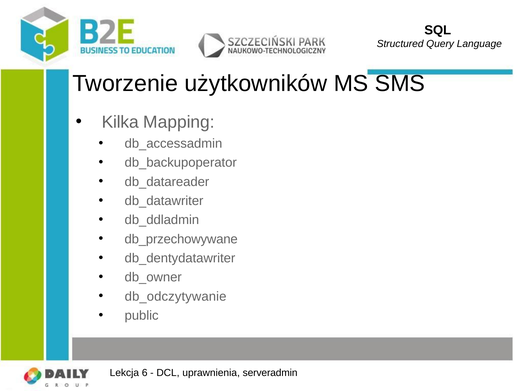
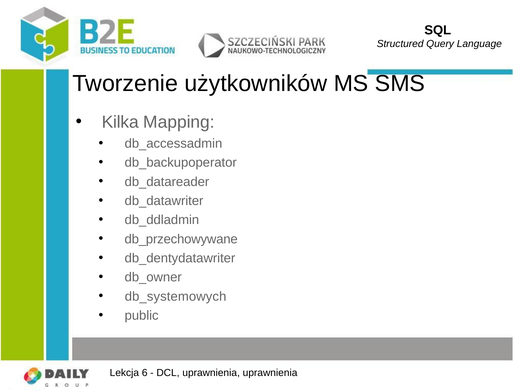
db_odczytywanie: db_odczytywanie -> db_systemowych (176, 296)
uprawnienia serveradmin: serveradmin -> uprawnienia (270, 373)
